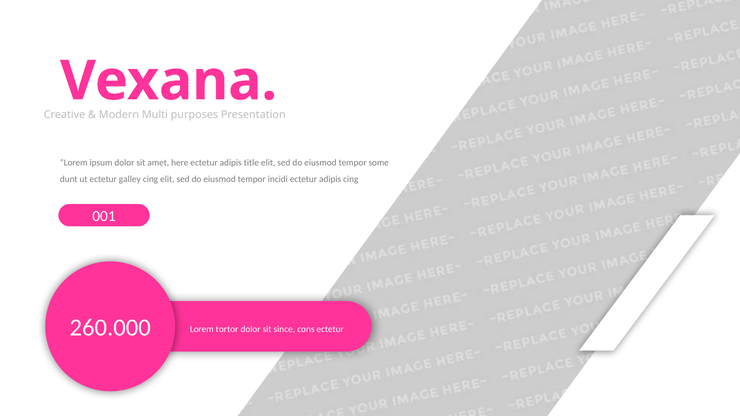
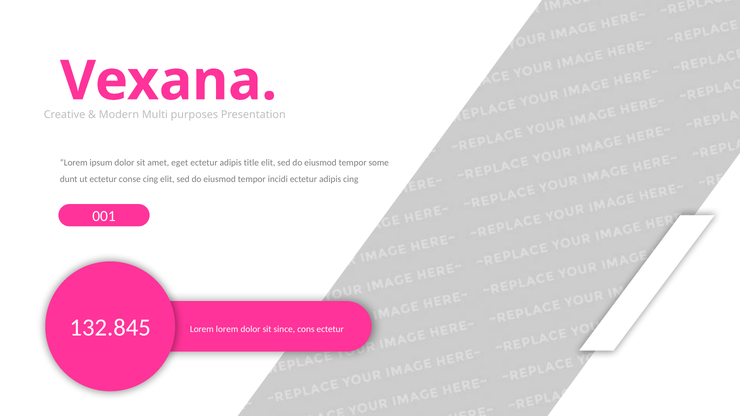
here: here -> eget (180, 163)
galley: galley -> conse (130, 179)
260.000: 260.000 -> 132.845 (110, 328)
Lorem tortor: tortor -> lorem (227, 329)
